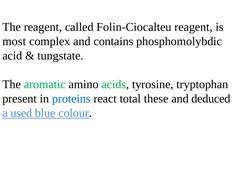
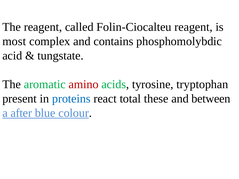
amino colour: black -> red (84, 84)
deduced: deduced -> between (211, 99)
used: used -> after (21, 113)
